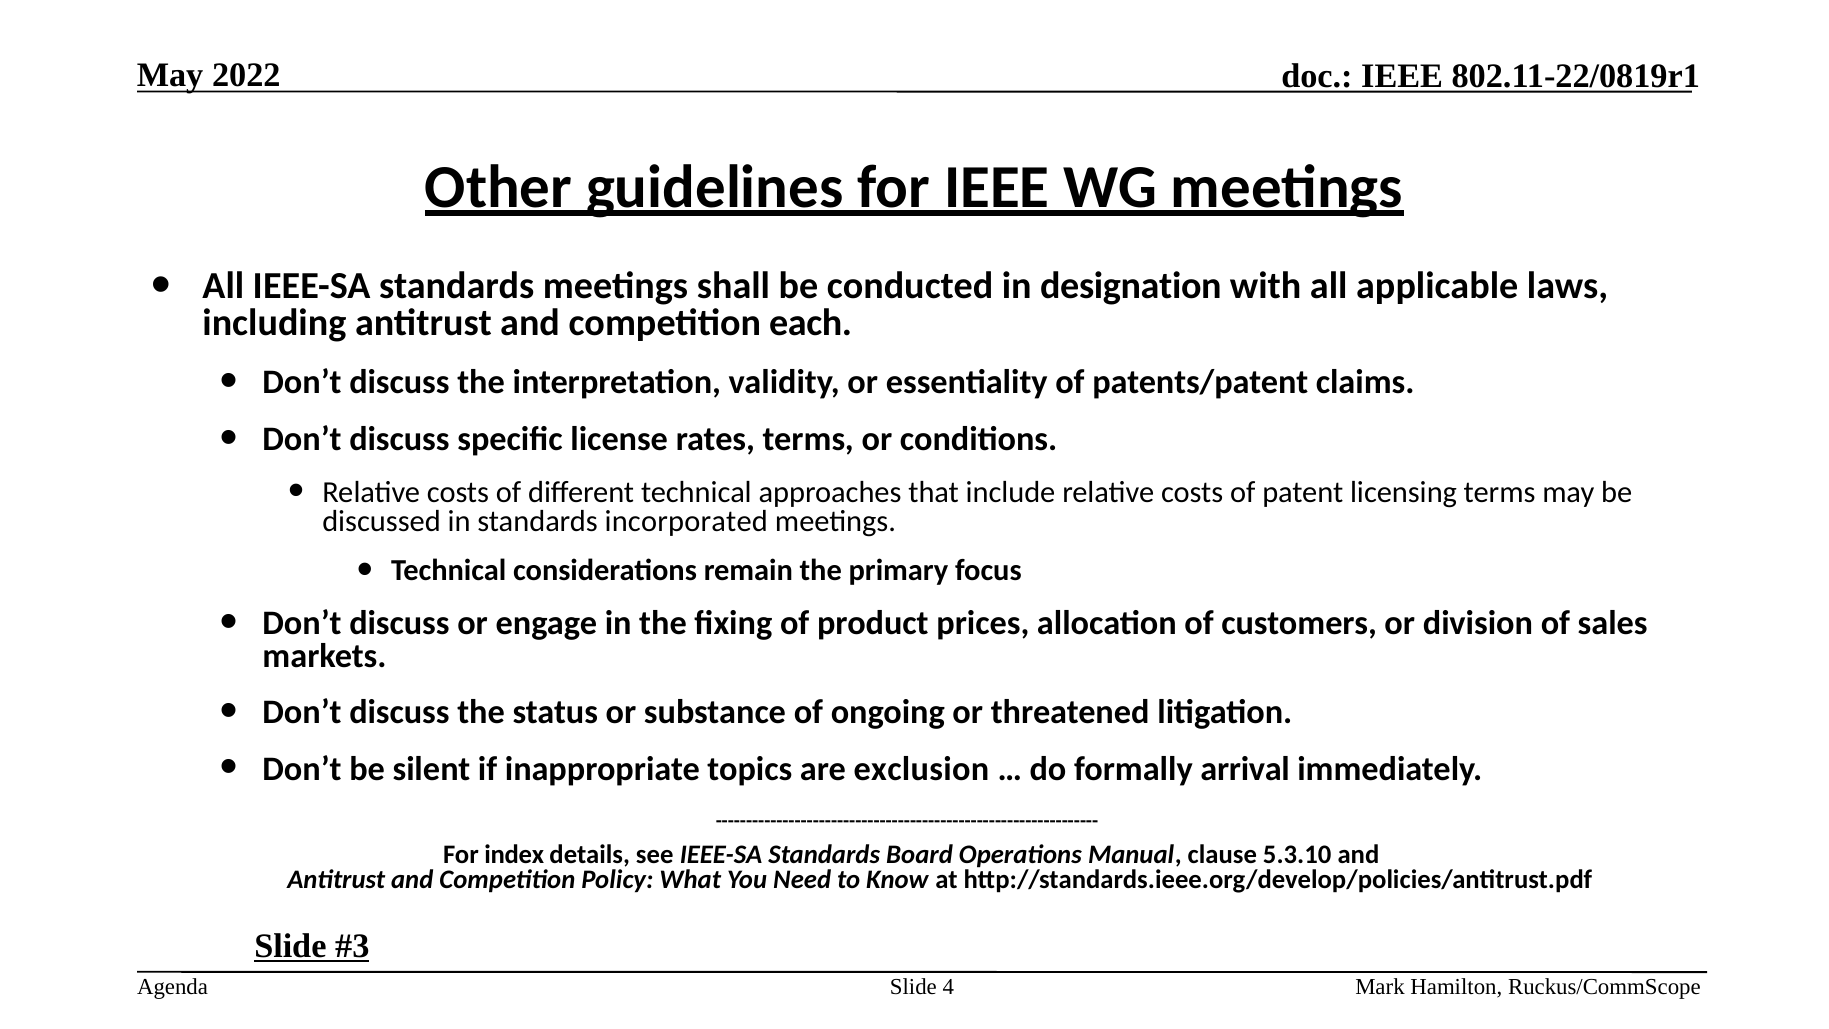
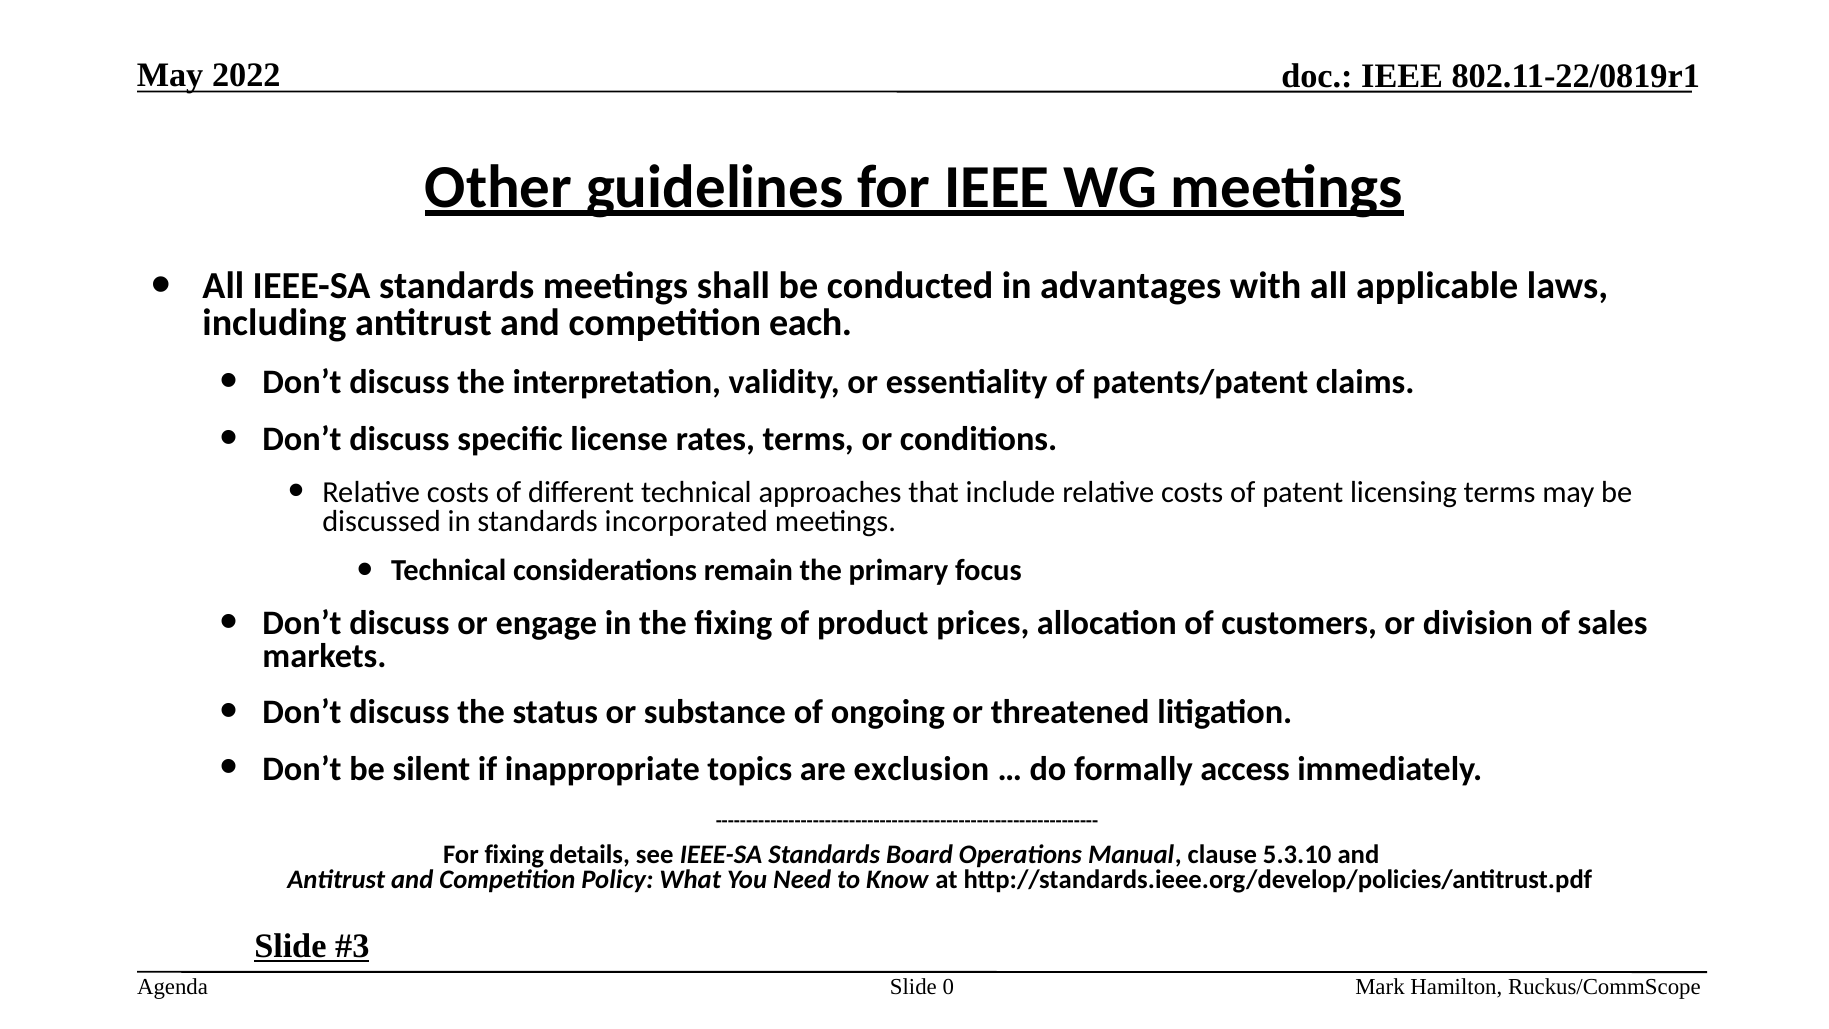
designation: designation -> advantages (1131, 286)
arrival: arrival -> access (1245, 769)
For index: index -> fixing (514, 854)
4: 4 -> 0 (948, 987)
